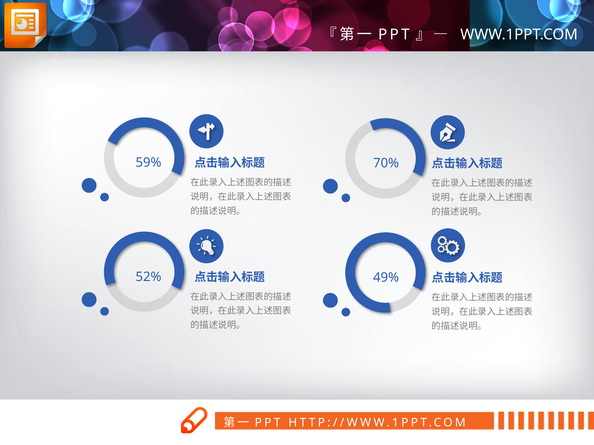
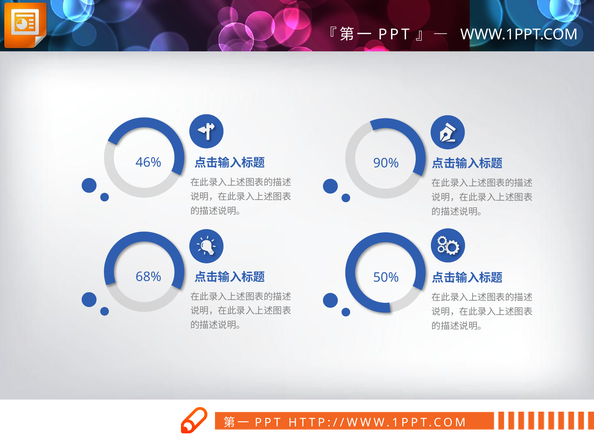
59%: 59% -> 46% (149, 163)
70%: 70% -> 90% (386, 164)
52%: 52% -> 68% (149, 277)
49%: 49% -> 50% (386, 278)
